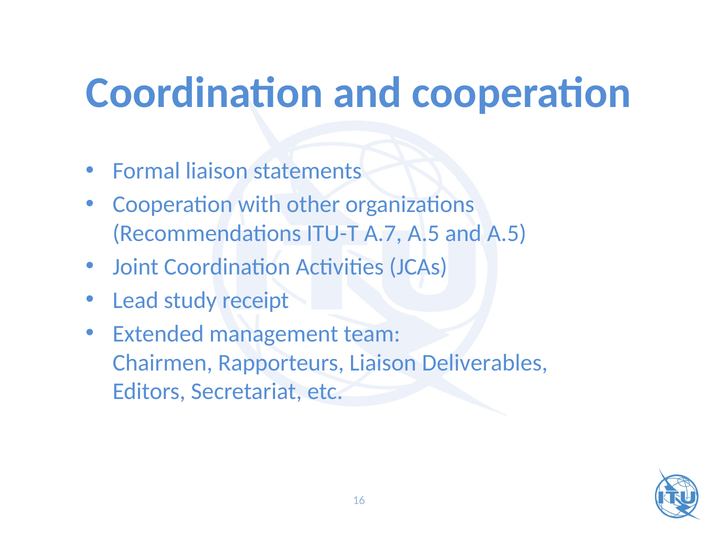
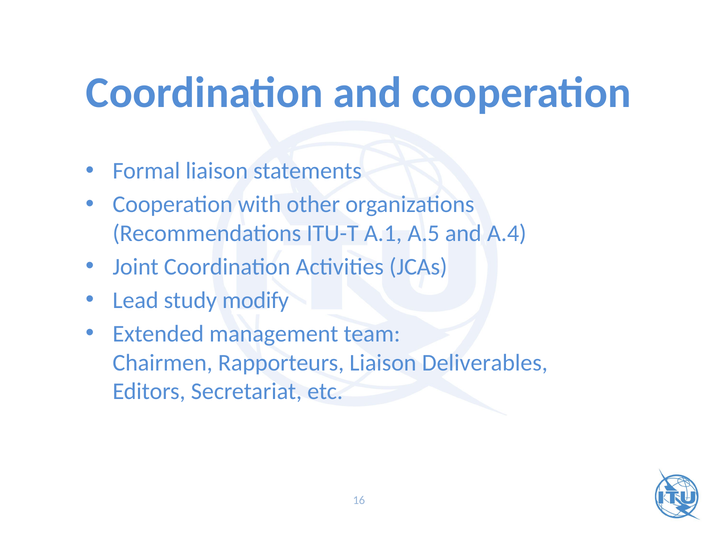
A.7: A.7 -> A.1 (383, 233)
and A.5: A.5 -> A.4 (507, 233)
receipt: receipt -> modify (256, 300)
